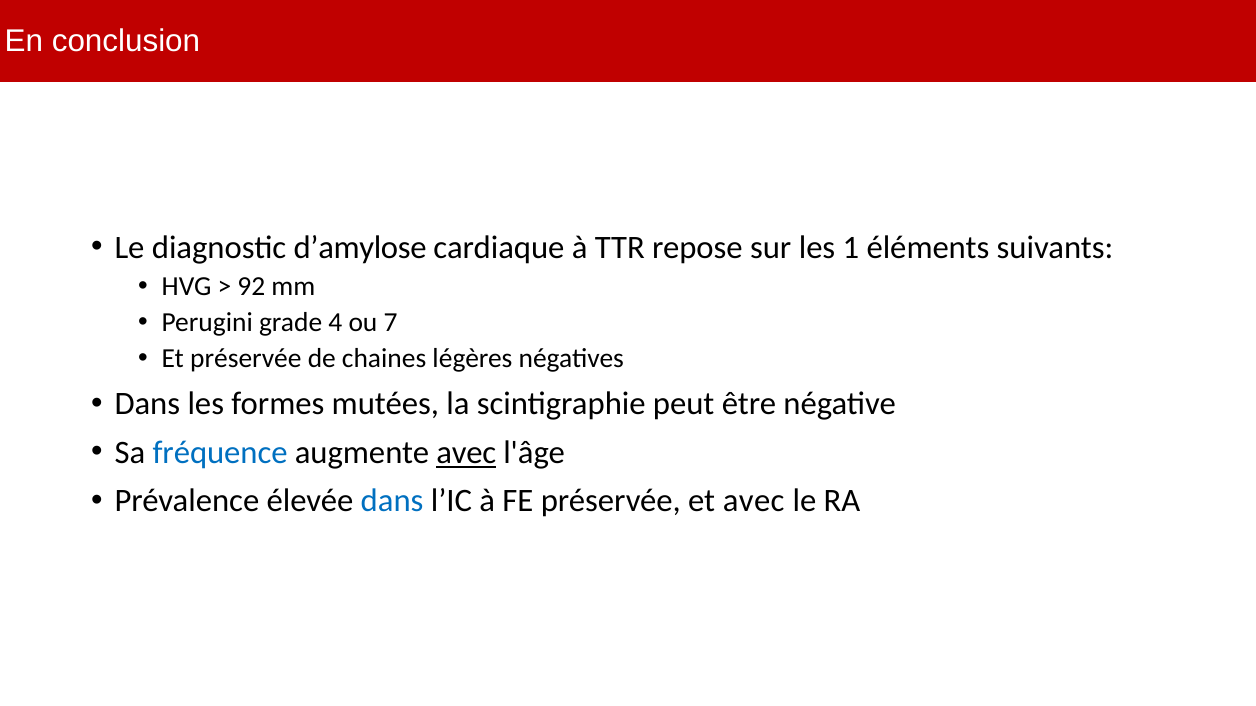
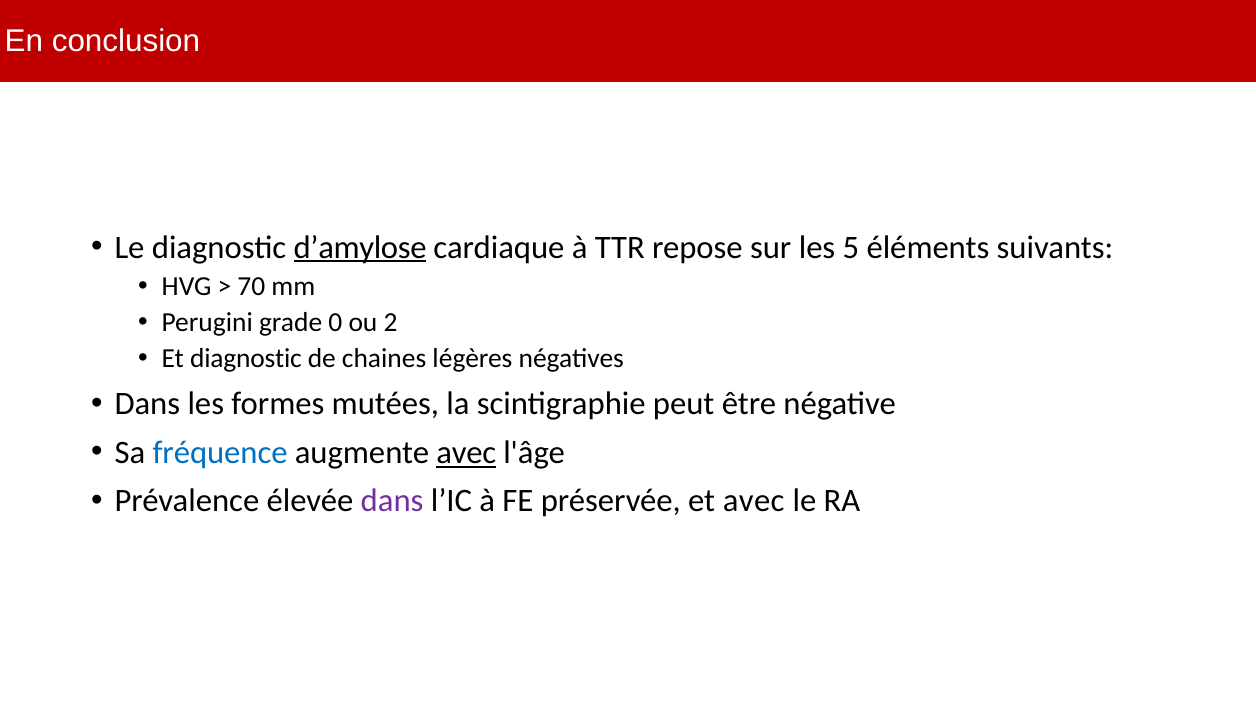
d’amylose underline: none -> present (360, 247)
1: 1 -> 5 (851, 247)
92: 92 -> 70 (251, 287)
4: 4 -> 0 (335, 323)
7: 7 -> 2 (391, 323)
Et préservée: préservée -> diagnostic (246, 359)
dans colour: blue -> purple (392, 501)
